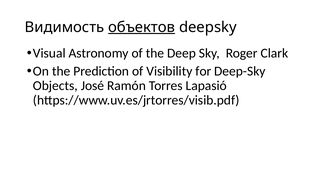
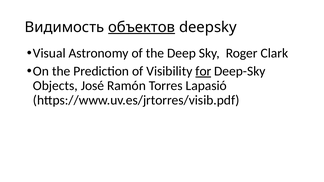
for underline: none -> present (203, 71)
